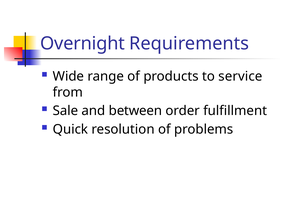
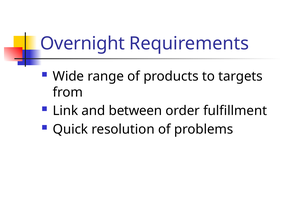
service: service -> targets (240, 76)
Sale: Sale -> Link (65, 111)
